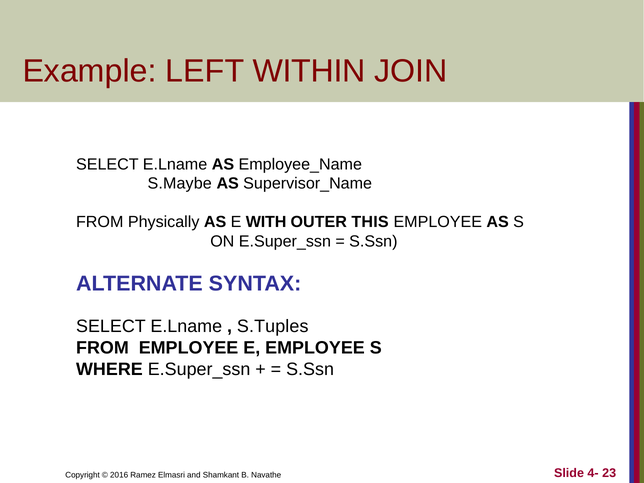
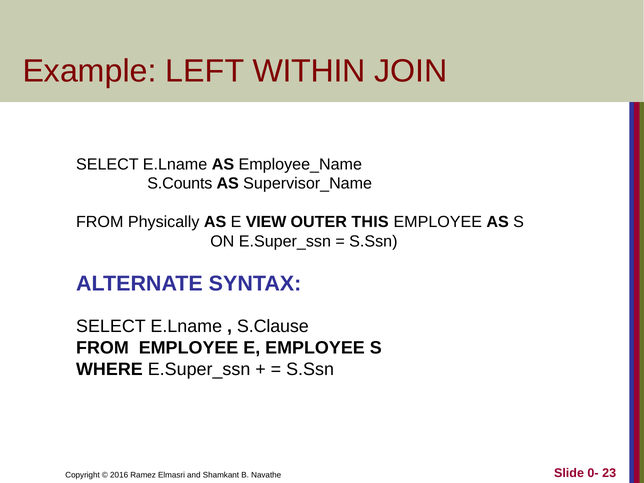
S.Maybe: S.Maybe -> S.Counts (180, 184)
WITH: WITH -> VIEW (266, 222)
S.Tuples: S.Tuples -> S.Clause (273, 326)
4-: 4- -> 0- (593, 473)
